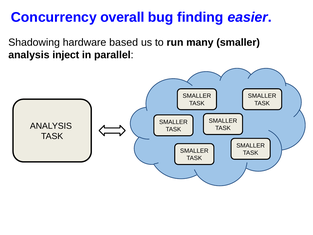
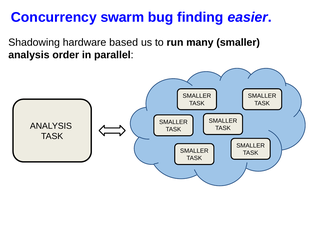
overall: overall -> swarm (122, 17)
inject: inject -> order (66, 55)
